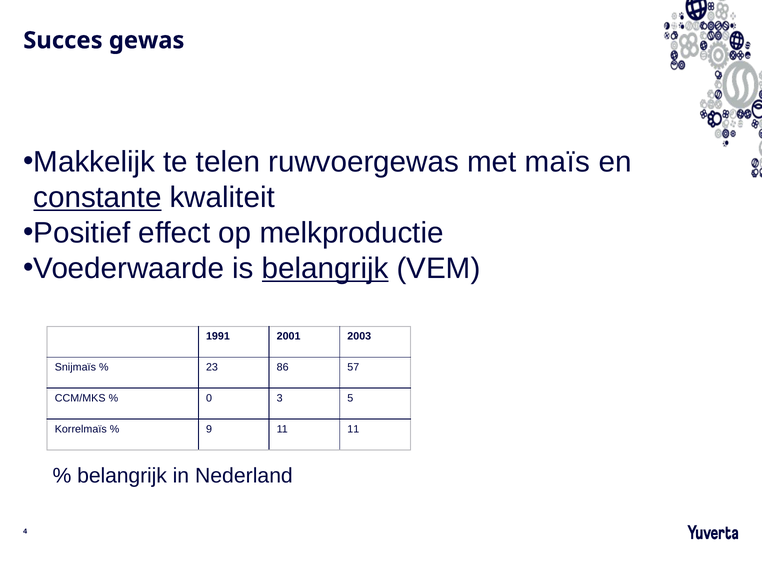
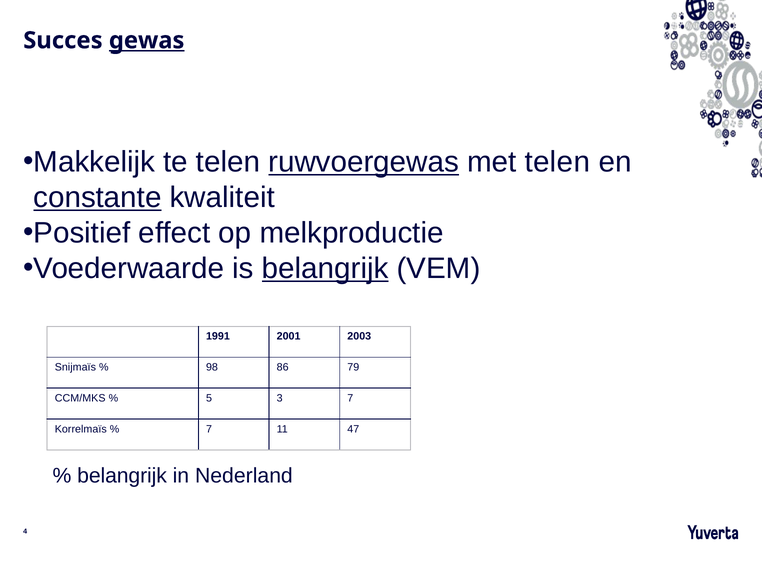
gewas underline: none -> present (147, 40)
ruwvoergewas underline: none -> present (364, 162)
met maïs: maïs -> telen (557, 162)
23: 23 -> 98 (212, 368)
57: 57 -> 79 (353, 368)
0: 0 -> 5 (209, 399)
3 5: 5 -> 7 (350, 399)
9: 9 -> 7 (209, 429)
11 11: 11 -> 47 (353, 429)
